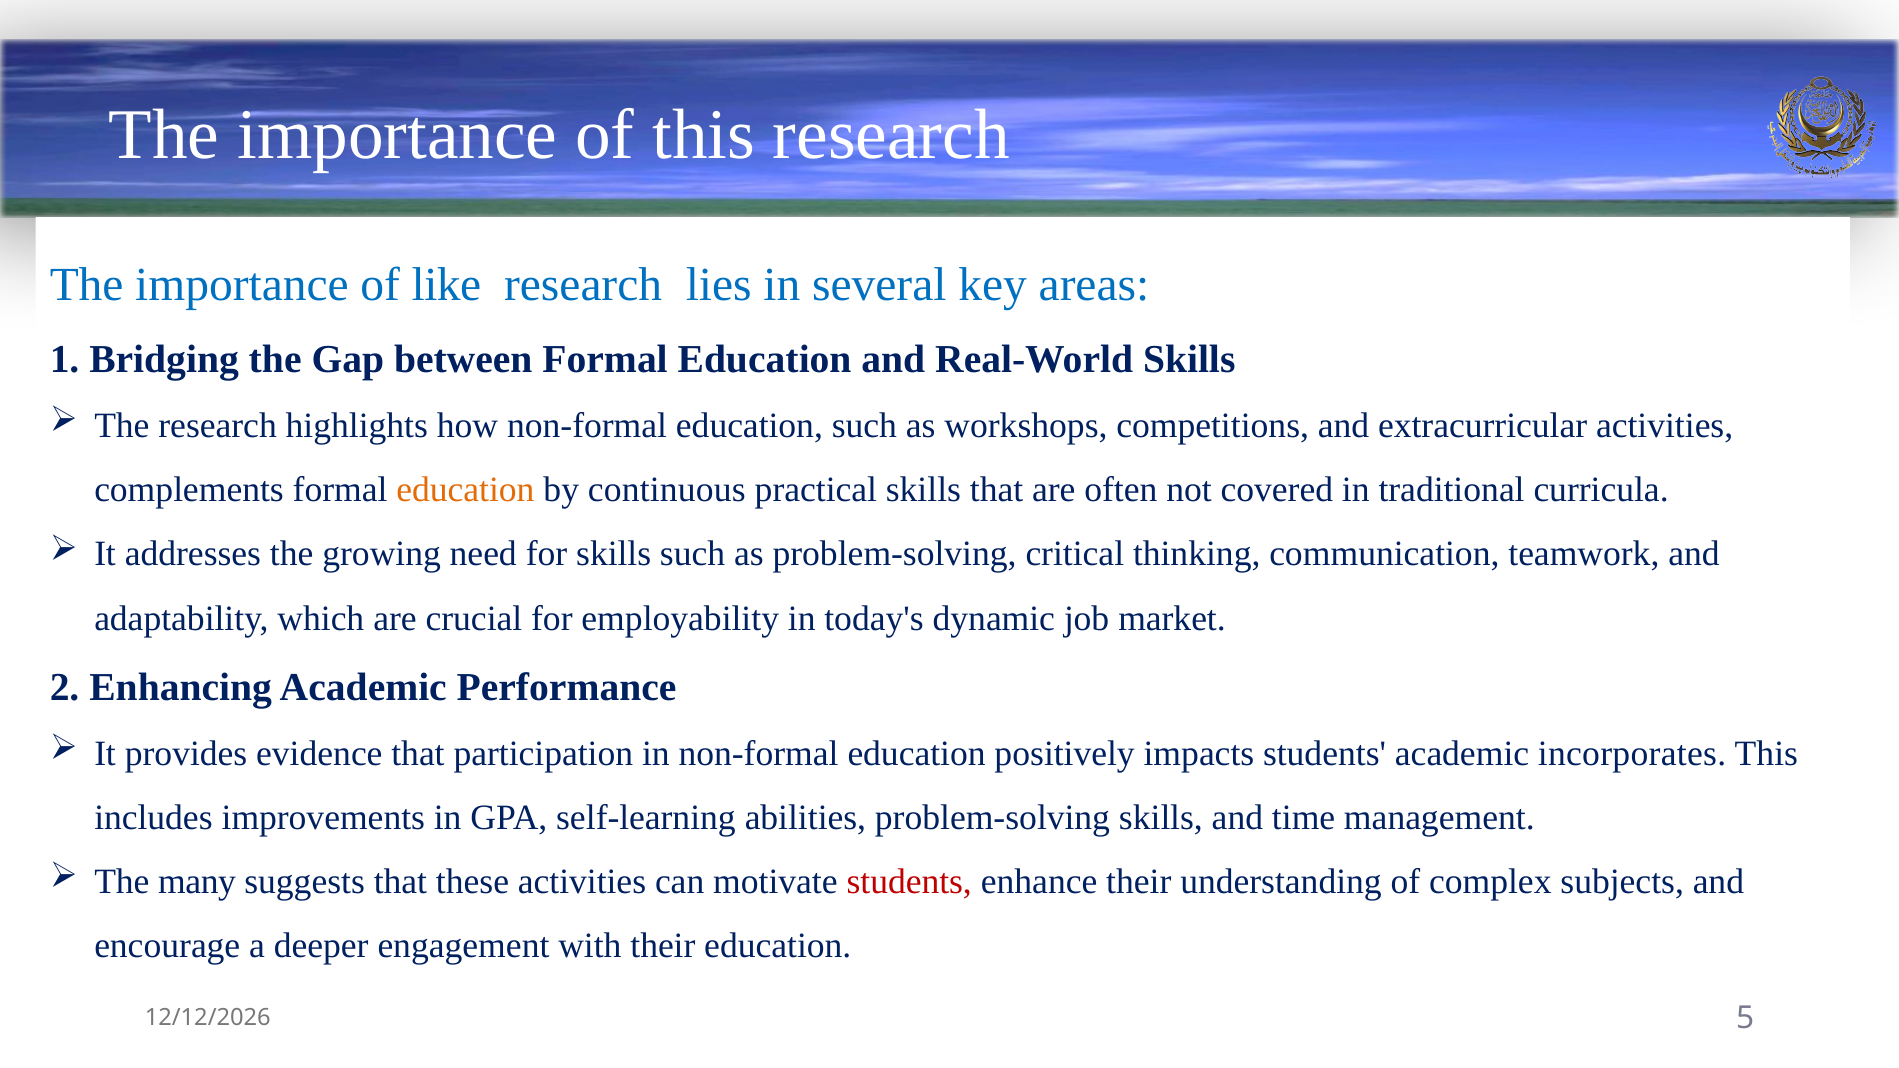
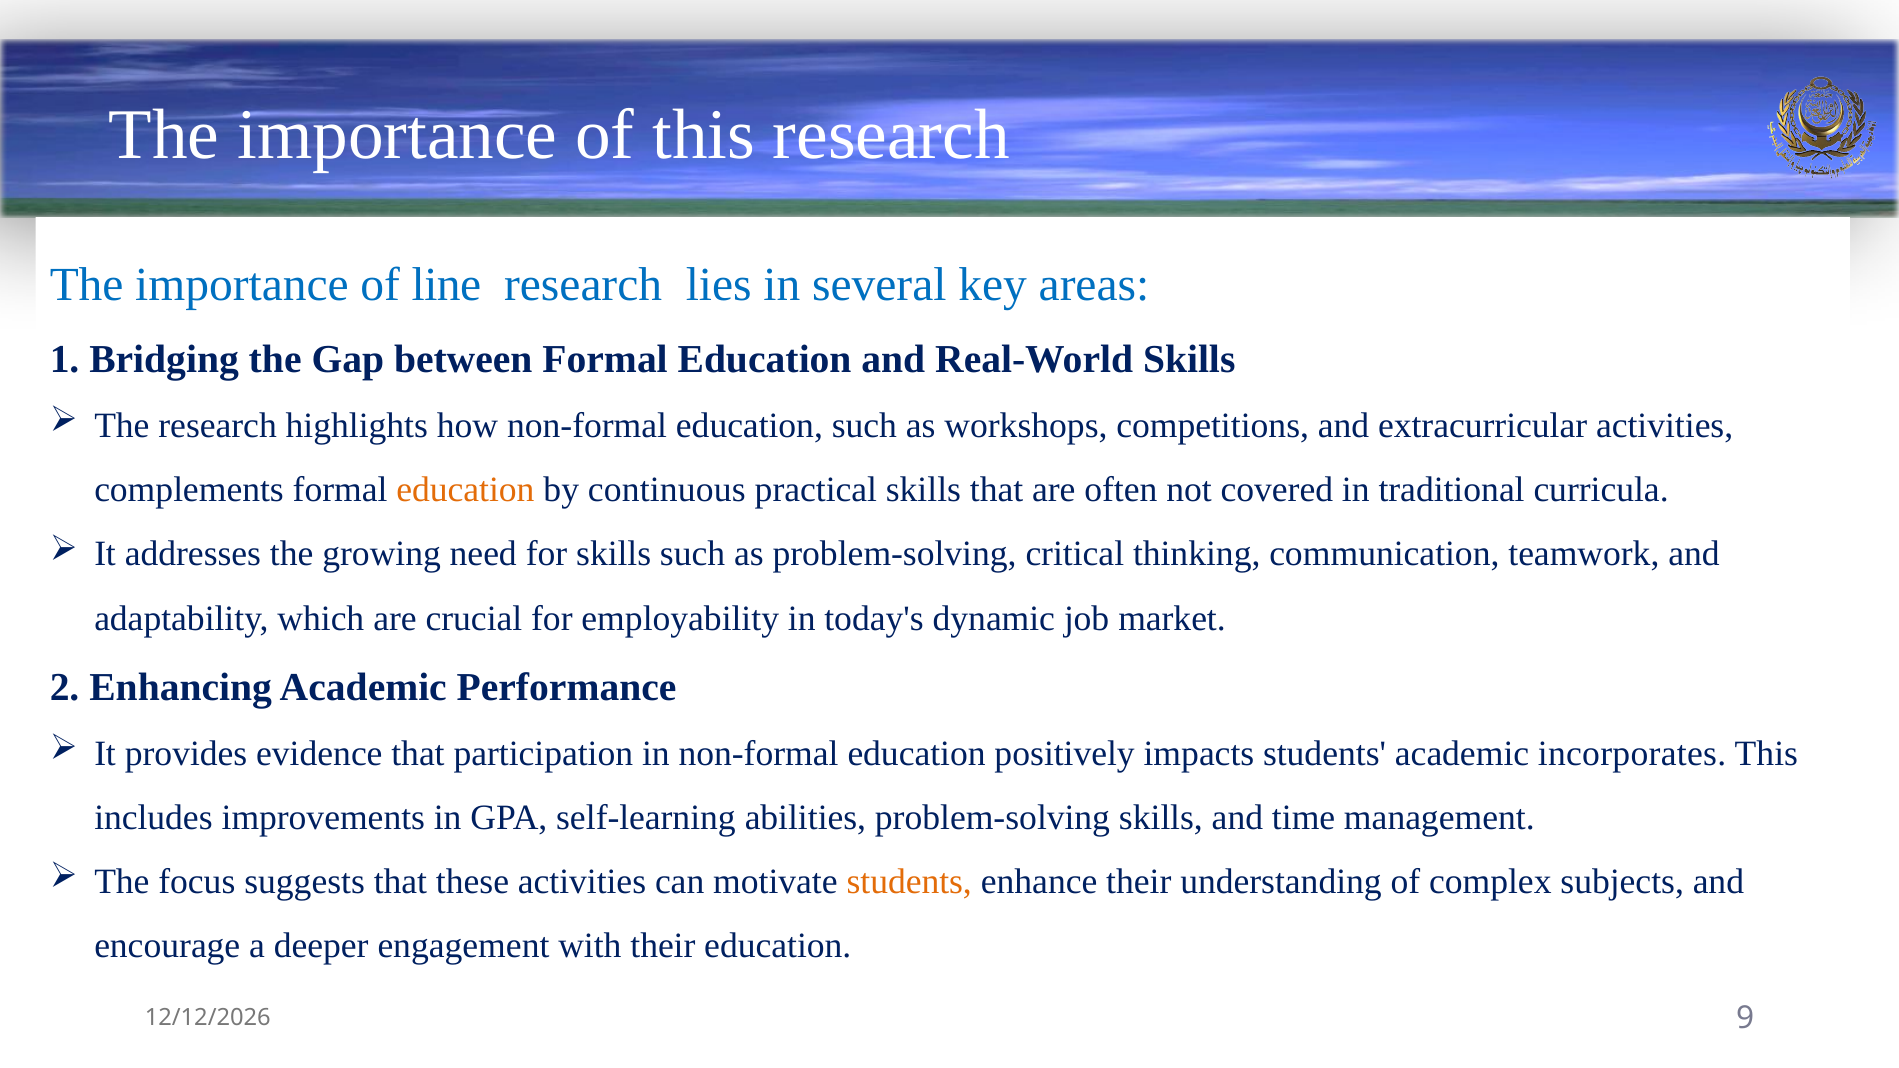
like: like -> line (446, 285)
many: many -> focus (197, 882)
students colour: red -> orange (909, 882)
5: 5 -> 9 (1745, 1018)
